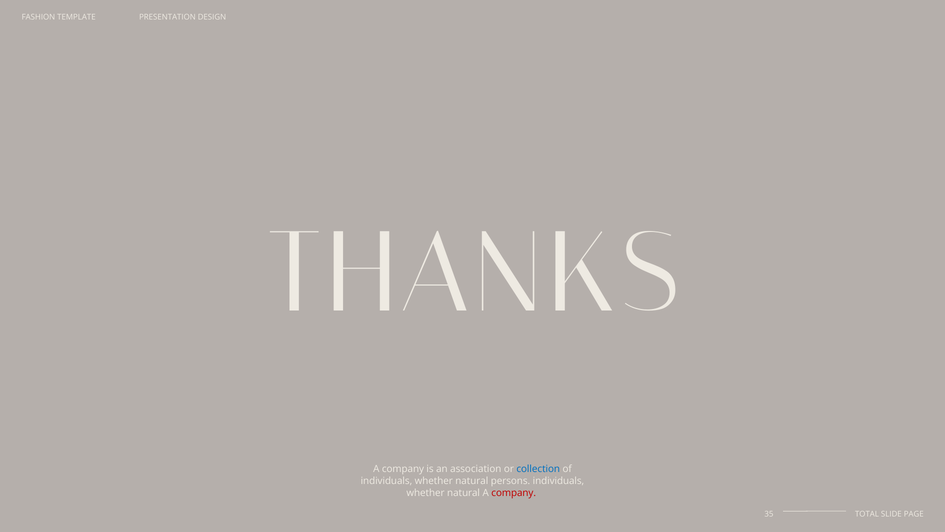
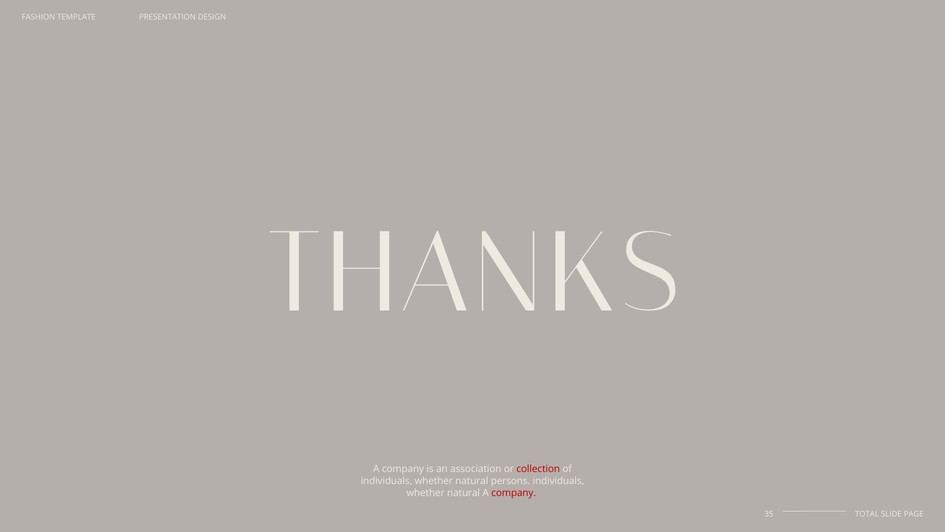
collection colour: blue -> red (538, 469)
